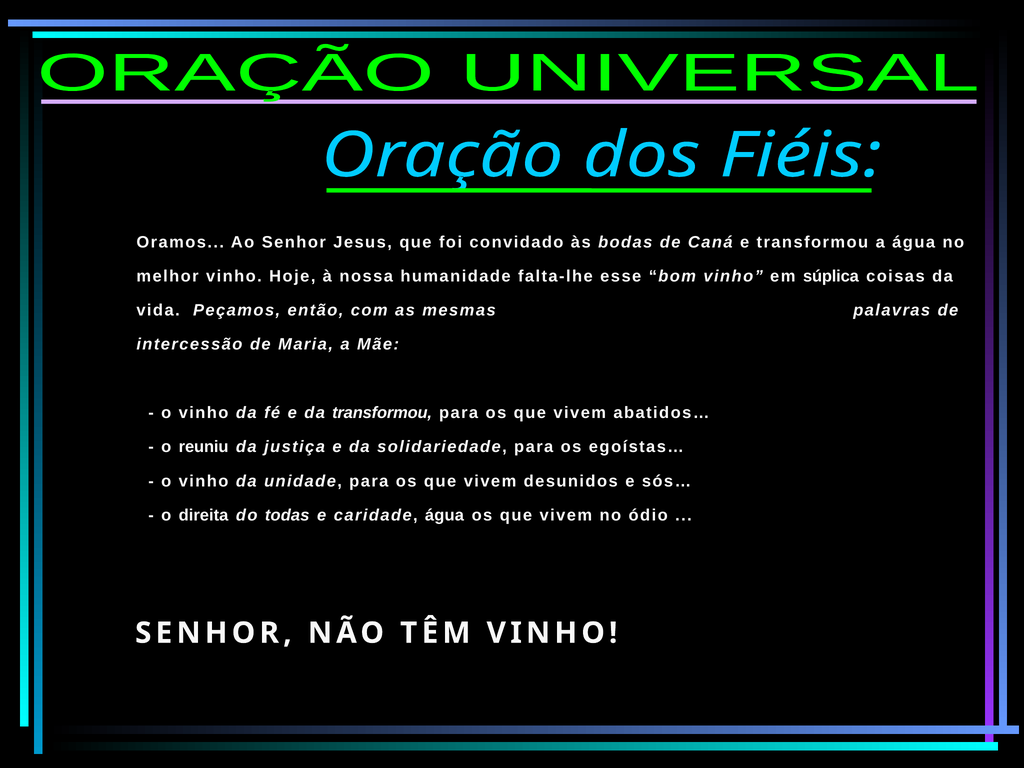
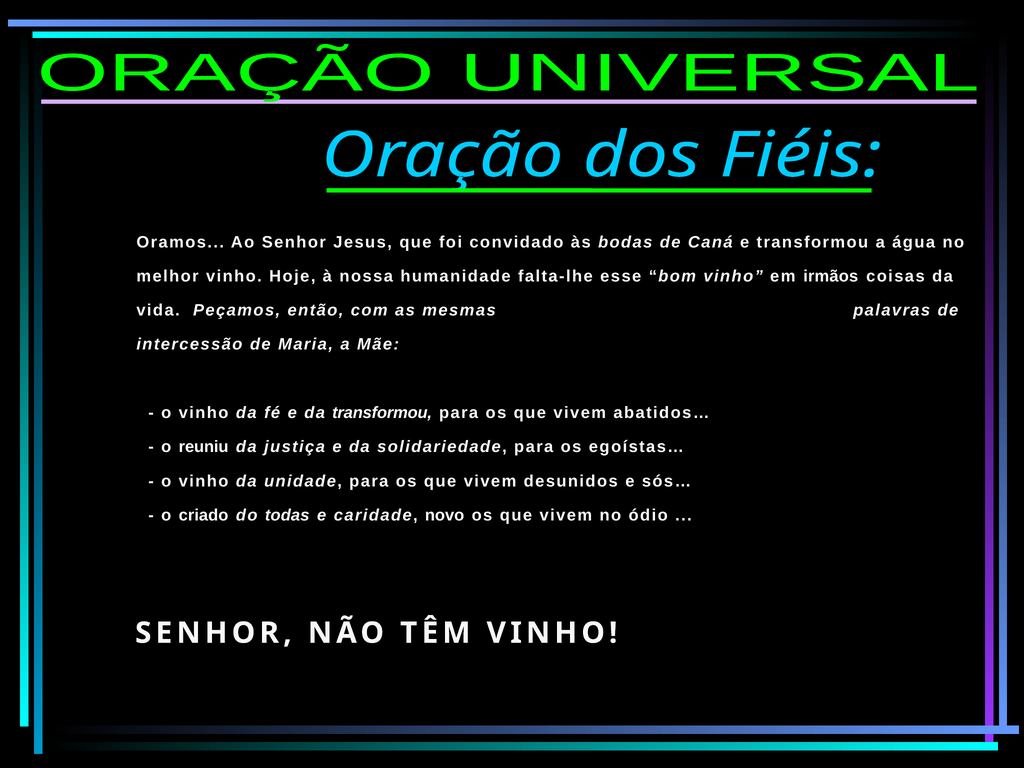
súplica: súplica -> irmãos (831, 276)
direita: direita -> criado (204, 515)
caridade água: água -> novo (445, 515)
